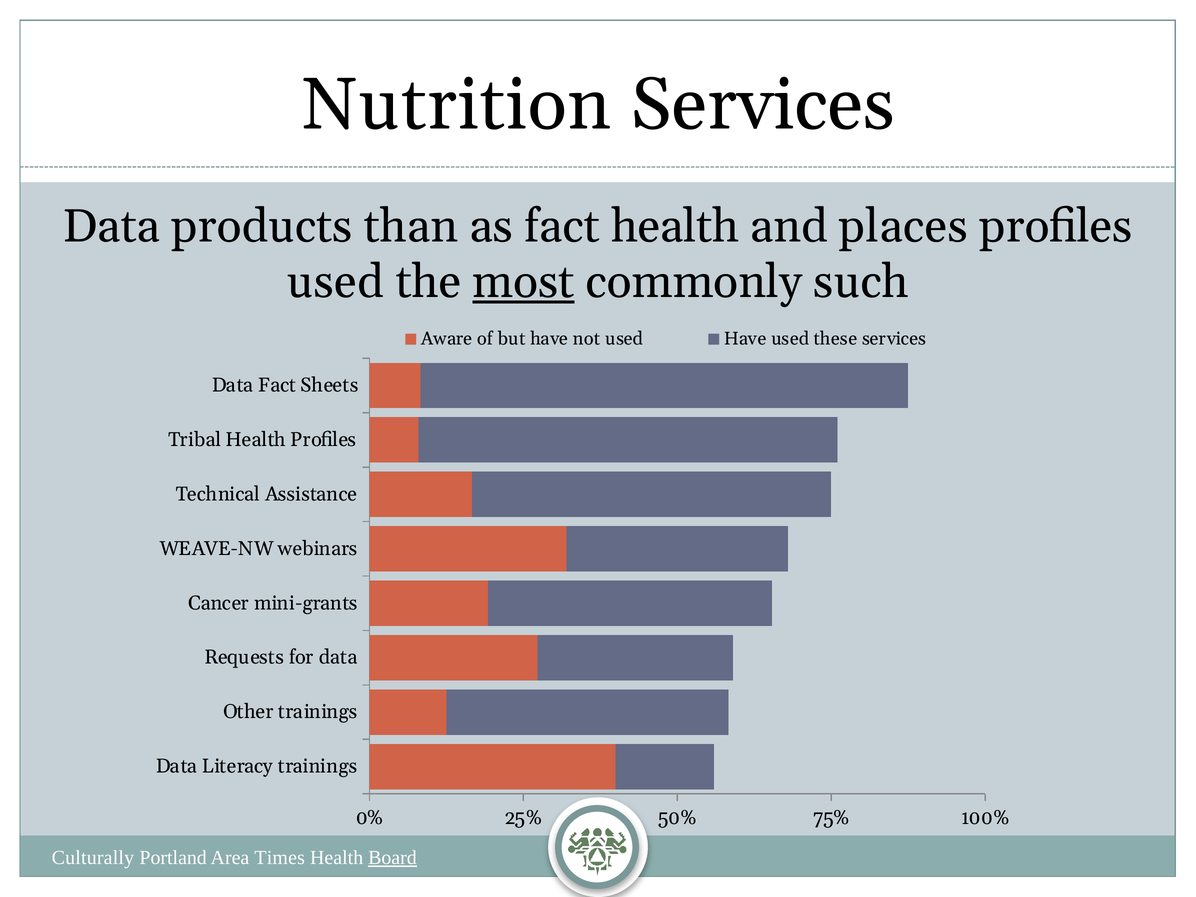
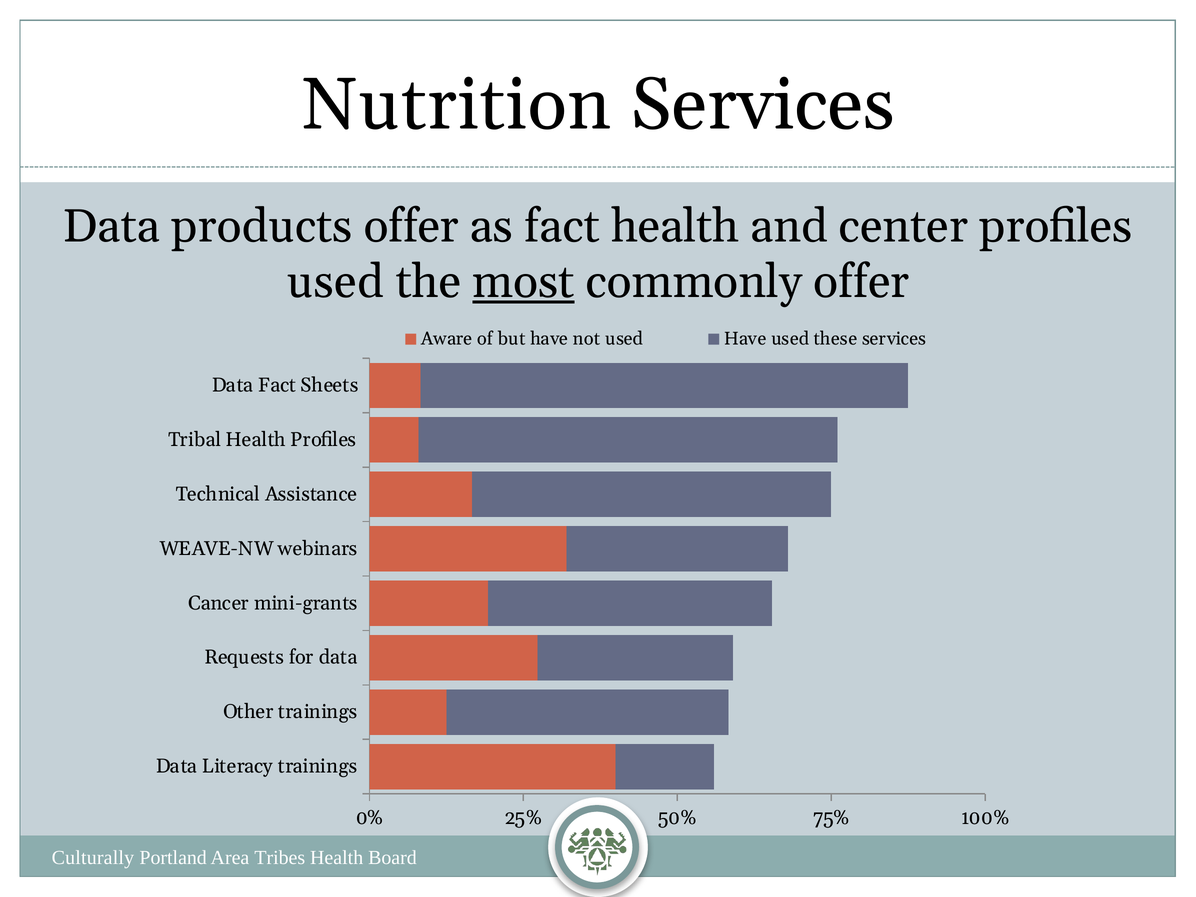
products than: than -> offer (411, 226)
places: places -> center (903, 226)
commonly such: such -> offer (861, 282)
Times: Times -> Tribes (280, 858)
Board underline: present -> none (392, 858)
